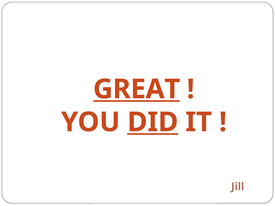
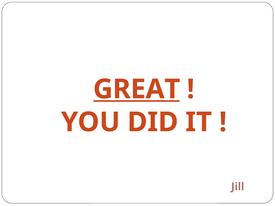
DID underline: present -> none (153, 122)
